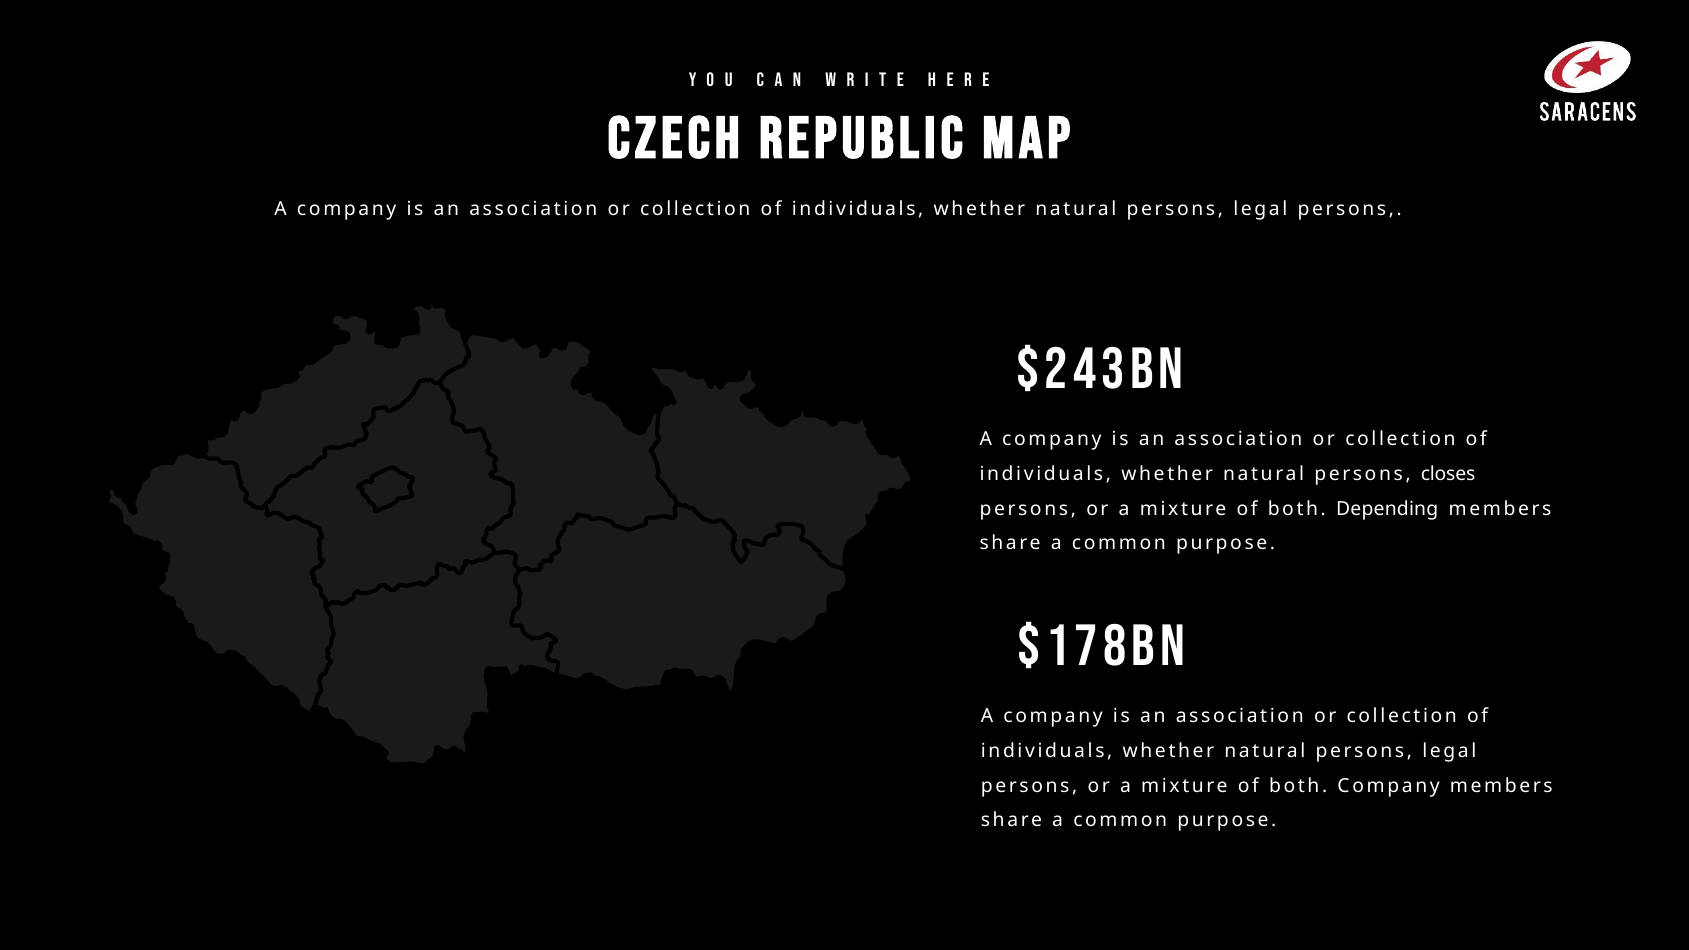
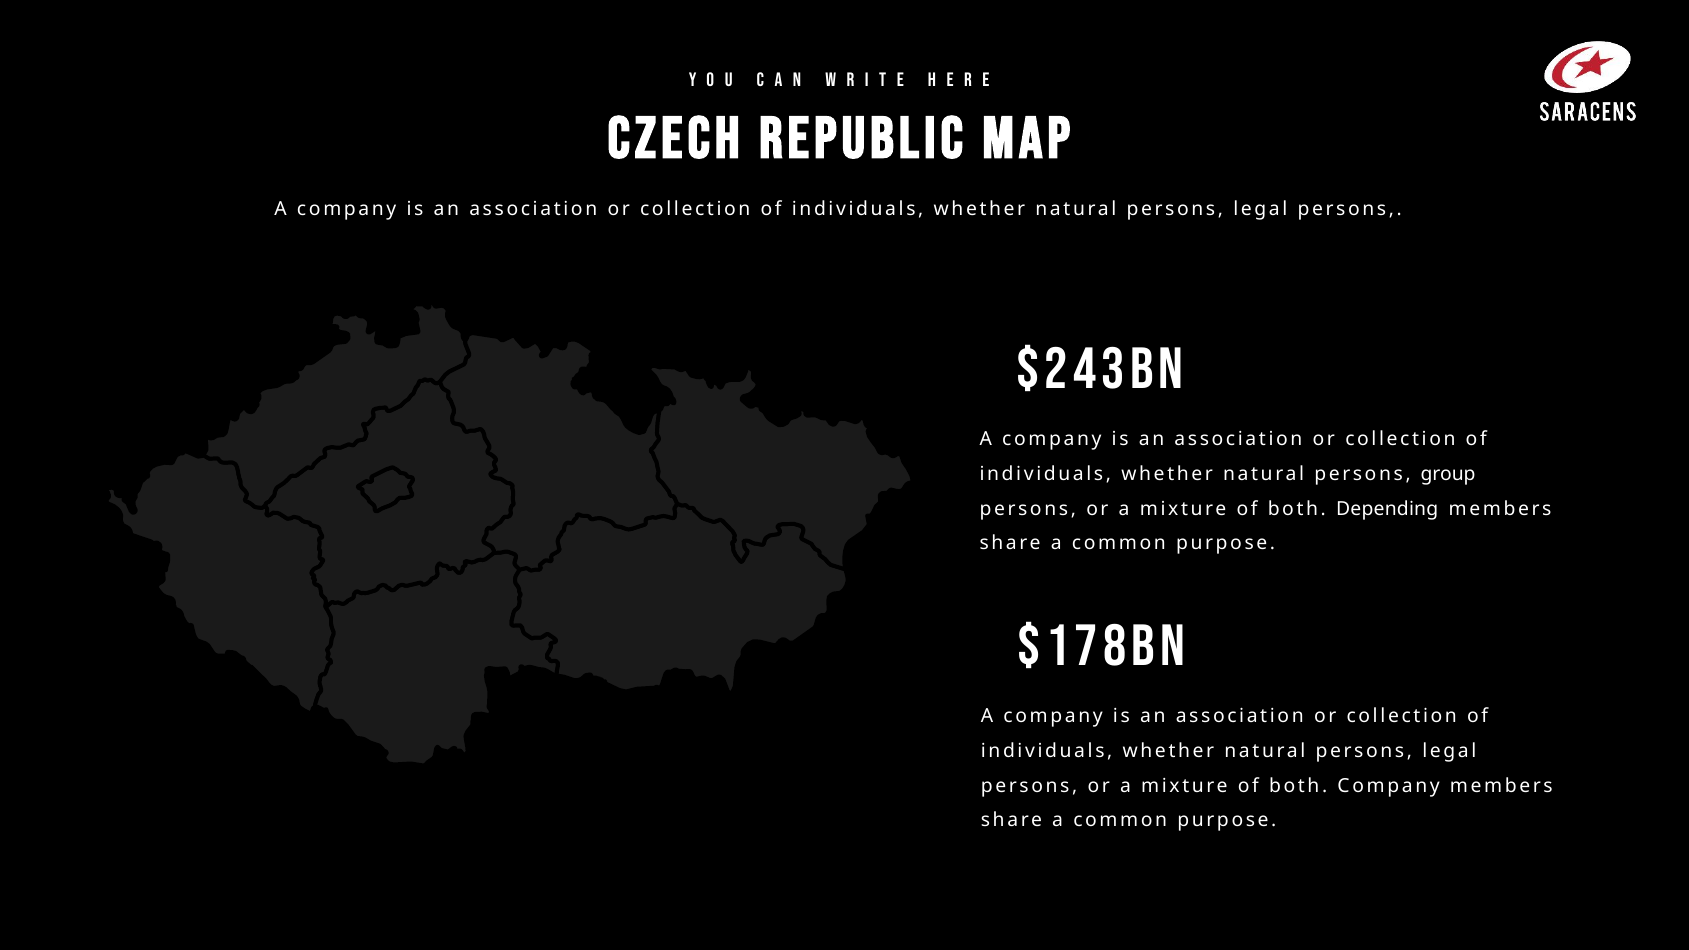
closes: closes -> group (1448, 474)
